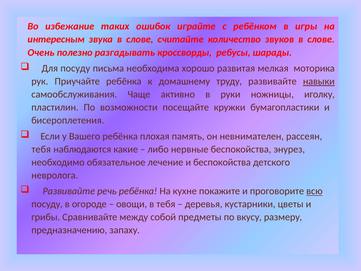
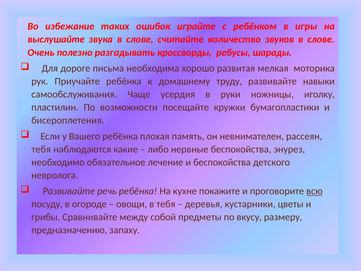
интересным: интересным -> выслушайте (56, 39)
Для посуду: посуду -> дороге (75, 68)
навыки underline: present -> none (319, 81)
активно: активно -> усердия (178, 94)
